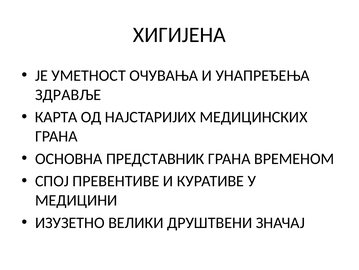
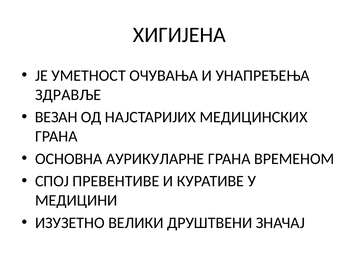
КАРТА: КАРТА -> ВЕЗАН (56, 117)
ПРЕДСТАВНИК: ПРЕДСТАВНИК -> АУРИКУЛАРНЕ (155, 158)
